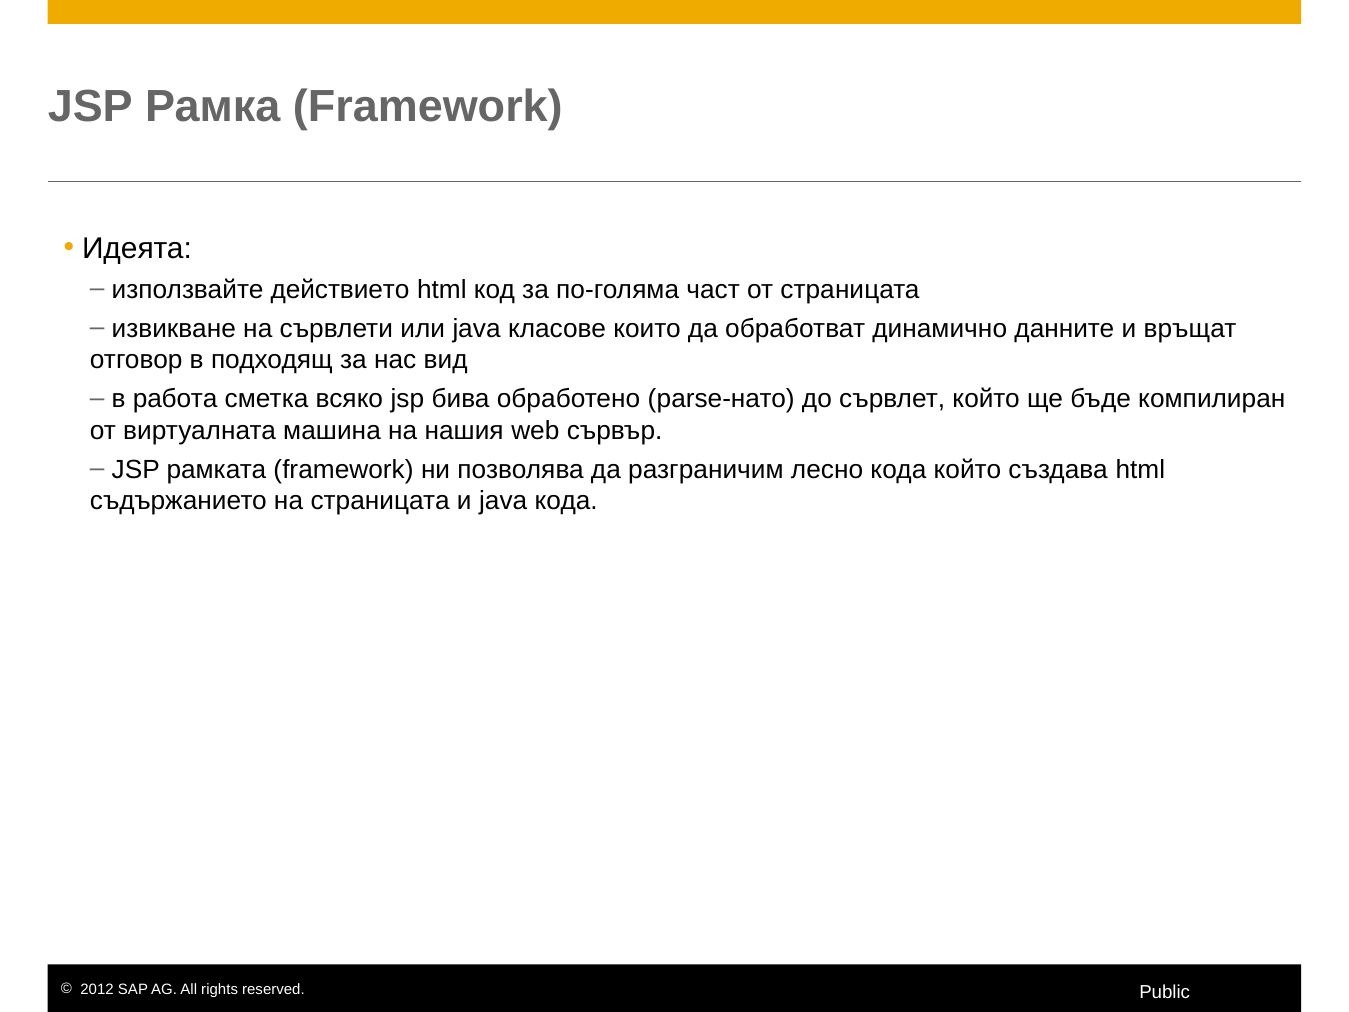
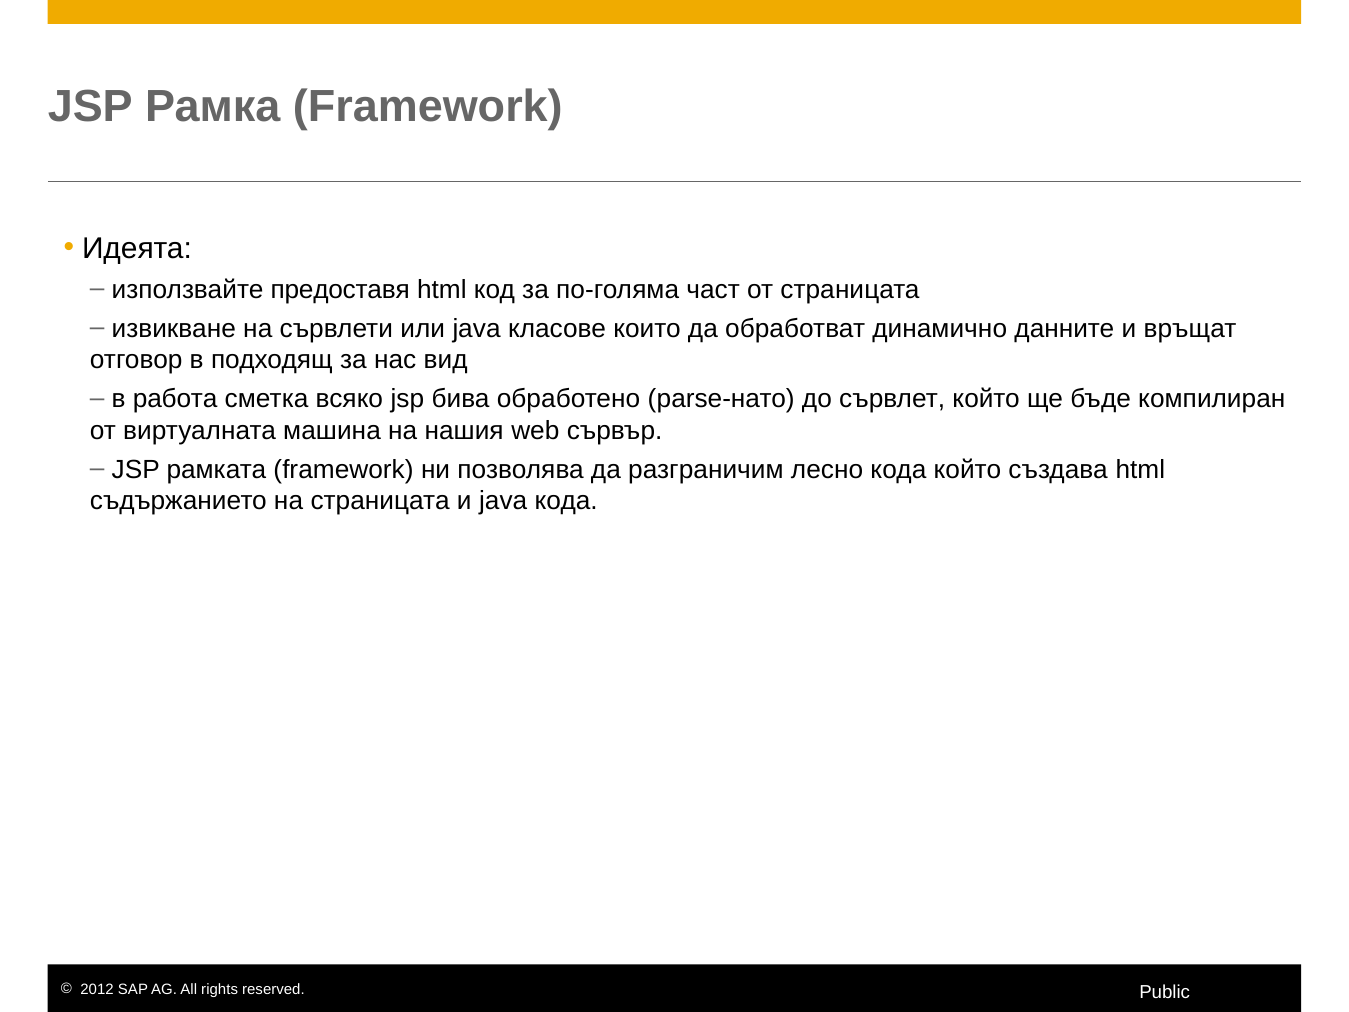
действието: действието -> предоставя (340, 289)
